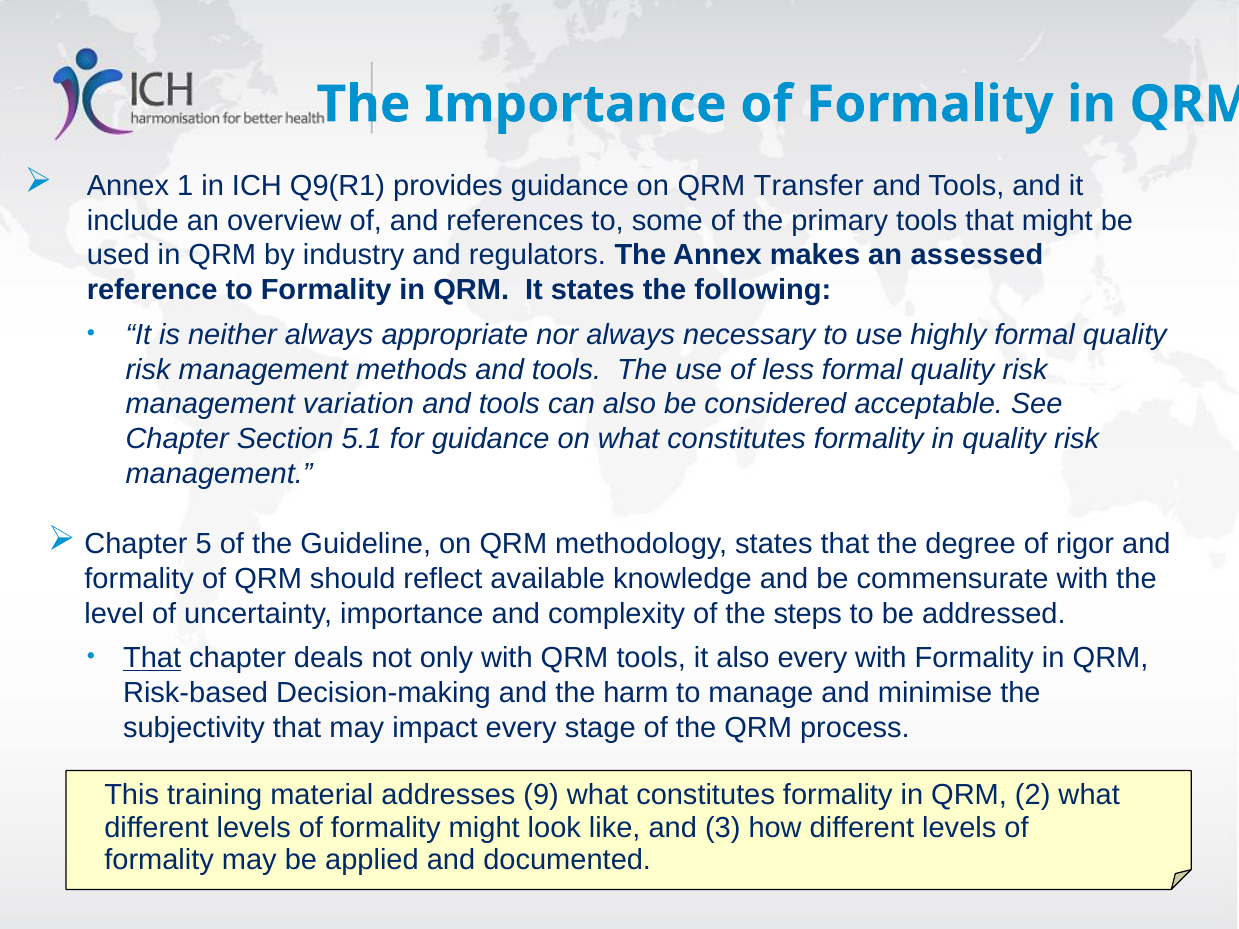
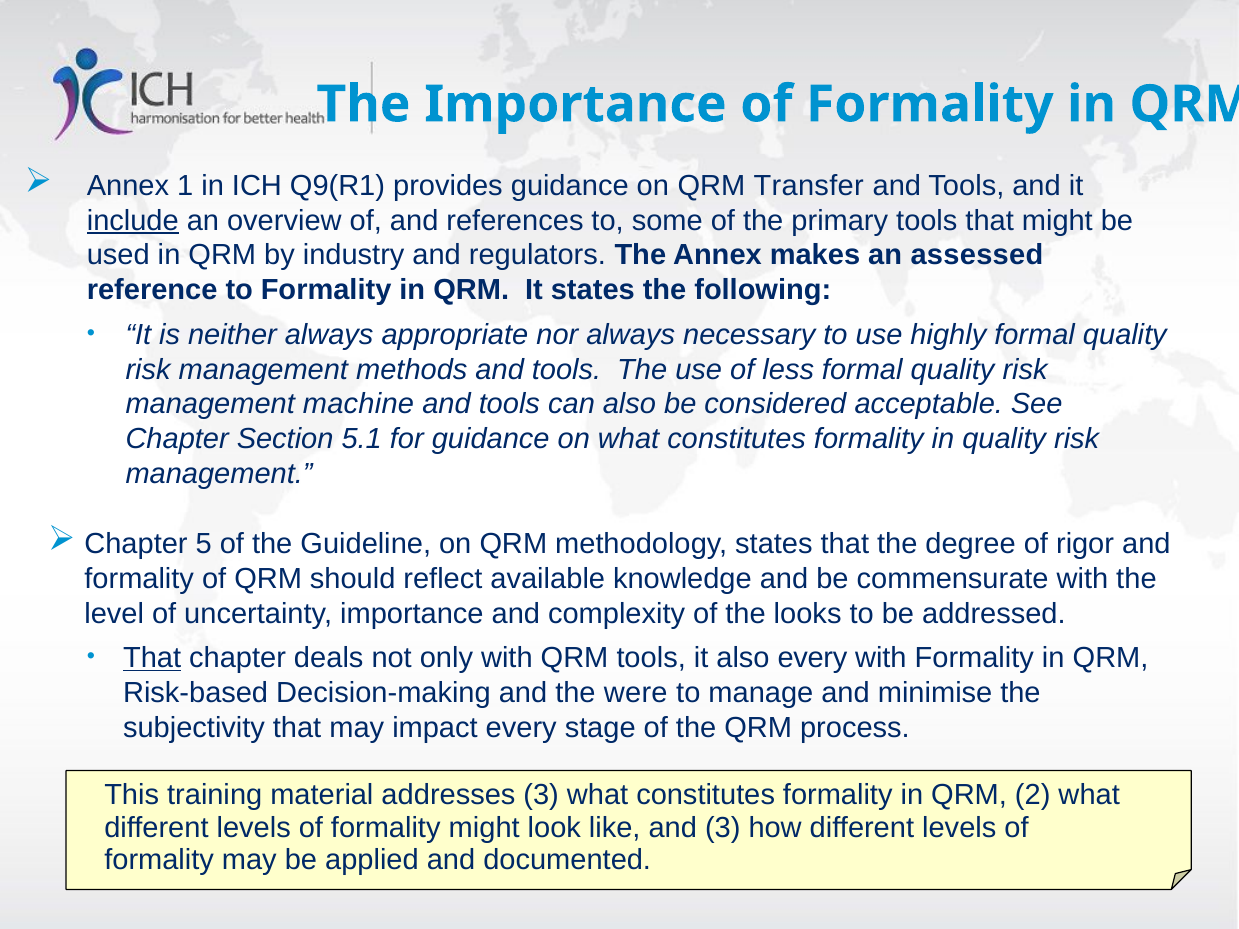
include underline: none -> present (133, 221)
variation: variation -> machine (358, 405)
steps: steps -> looks (808, 614)
harm: harm -> were (636, 693)
addresses 9: 9 -> 3 (541, 796)
